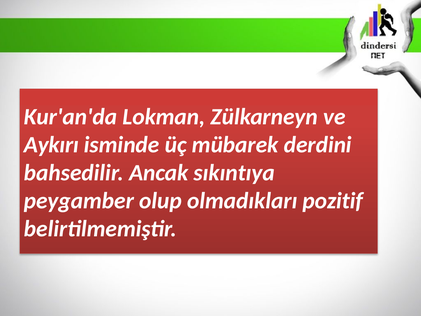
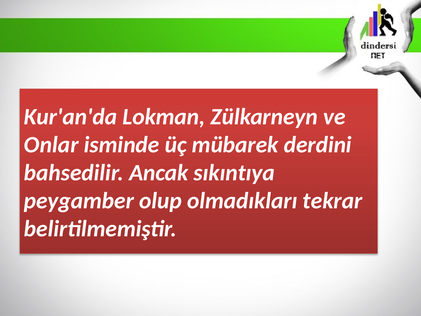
Aykırı: Aykırı -> Onlar (51, 145)
pozitif: pozitif -> tekrar (333, 201)
